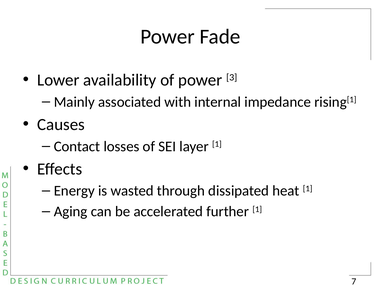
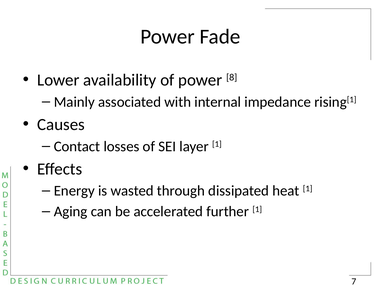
3: 3 -> 8 (232, 77)
